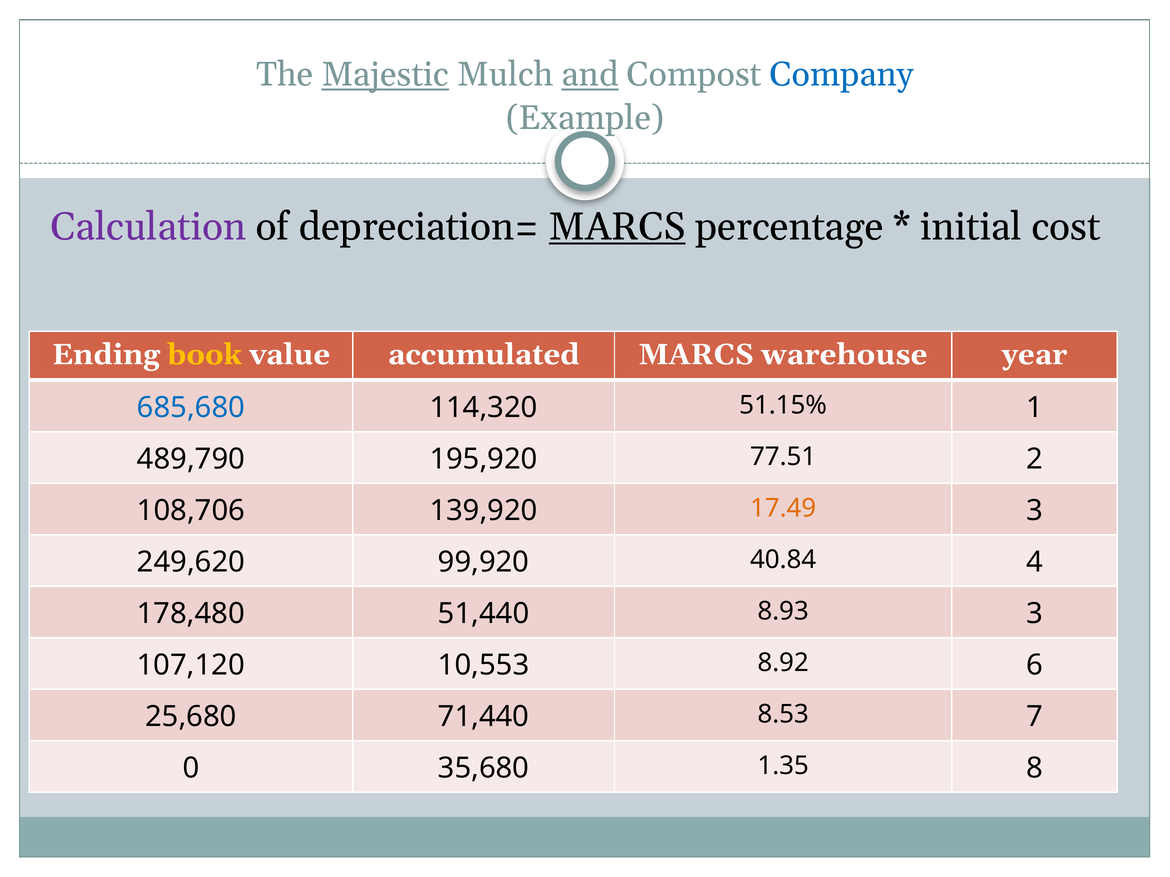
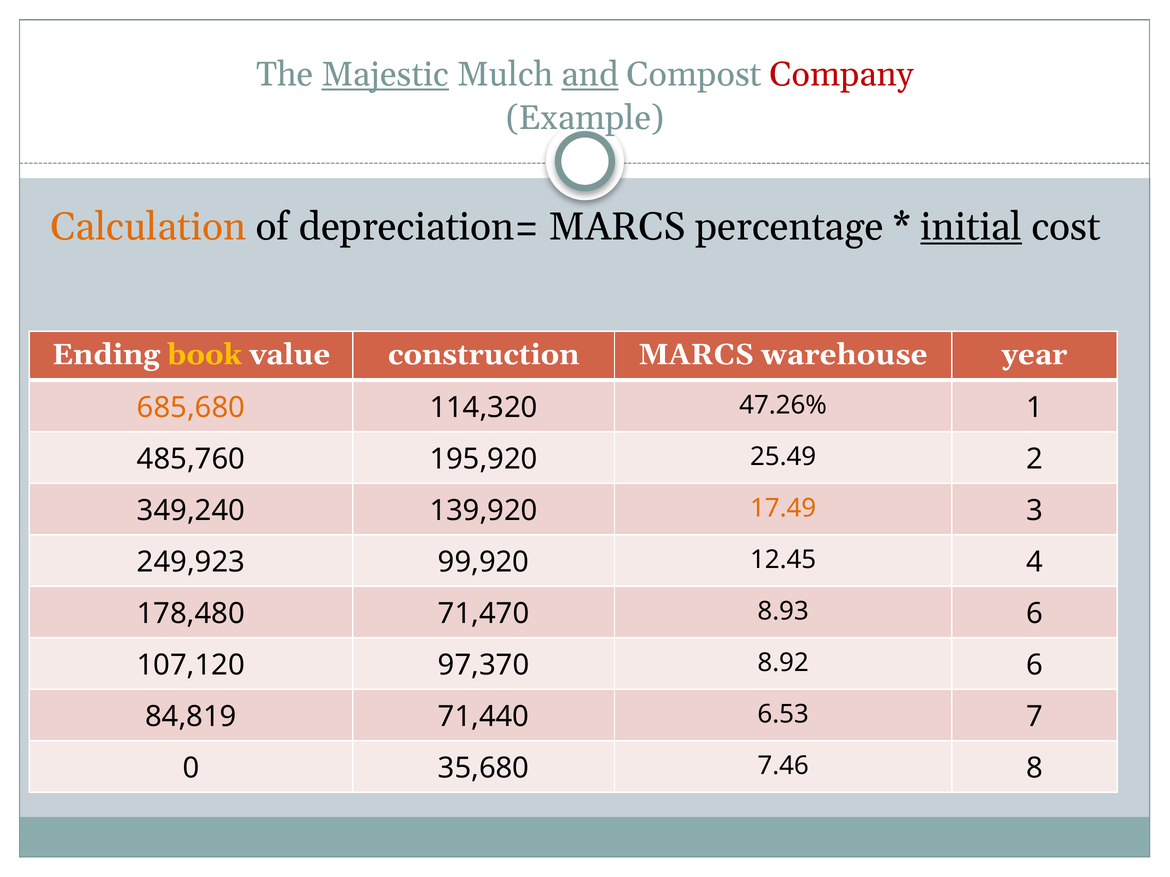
Company colour: blue -> red (842, 75)
Calculation colour: purple -> orange (148, 227)
MARCS underline: present -> none (617, 227)
initial underline: none -> present (971, 227)
accumulated: accumulated -> construction (484, 355)
685,680 colour: blue -> orange (191, 408)
51.15%: 51.15% -> 47.26% (783, 405)
489,790: 489,790 -> 485,760 (191, 459)
77.51: 77.51 -> 25.49 (783, 457)
108,706: 108,706 -> 349,240 (191, 511)
249,620: 249,620 -> 249,923 (191, 562)
40.84: 40.84 -> 12.45 (783, 560)
51,440: 51,440 -> 71,470 (484, 614)
8.93 3: 3 -> 6 (1035, 614)
10,553: 10,553 -> 97,370 (484, 665)
25,680: 25,680 -> 84,819 (191, 717)
8.53: 8.53 -> 6.53 (783, 715)
1.35: 1.35 -> 7.46 (783, 766)
